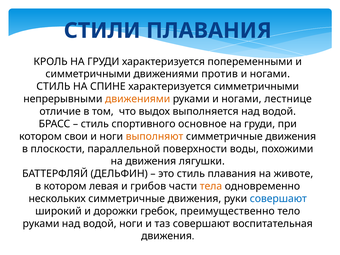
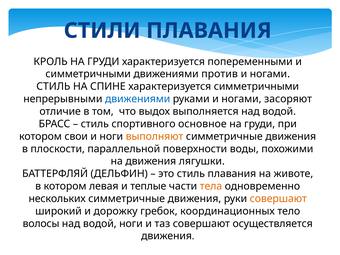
движениями colour: orange -> blue (138, 99)
лестнице: лестнице -> засоряют (288, 99)
грибов: грибов -> теплые (148, 186)
совершают colour: blue -> orange (278, 199)
дорожки: дорожки -> дорожку (116, 211)
преимущественно: преимущественно -> координационных (227, 211)
руками: руками -> волосы (41, 224)
воспитательная: воспитательная -> осуществляется (273, 224)
